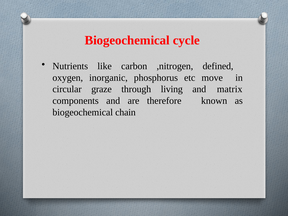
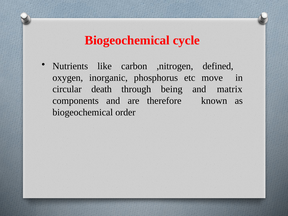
graze: graze -> death (102, 89)
living: living -> being (172, 89)
chain: chain -> order (125, 112)
